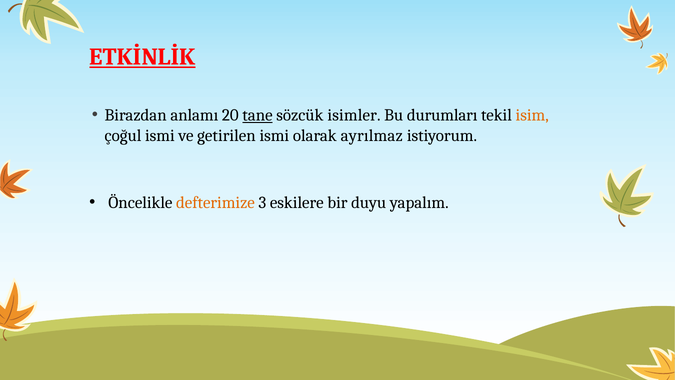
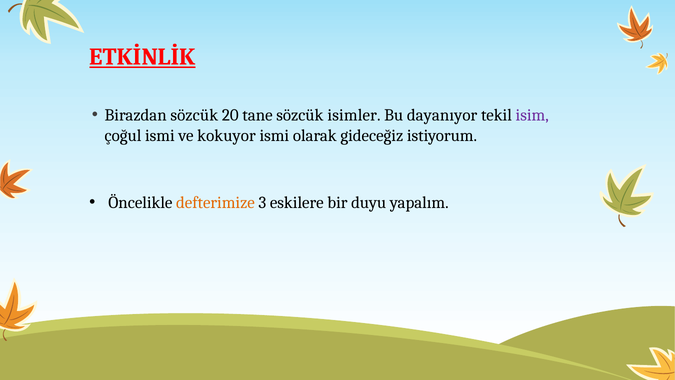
Birazdan anlamı: anlamı -> sözcük (194, 115)
tane underline: present -> none (257, 115)
durumları: durumları -> dayanıyor (442, 115)
isim colour: orange -> purple (532, 115)
getirilen: getirilen -> kokuyor (226, 135)
ayrılmaz: ayrılmaz -> gideceğiz (372, 135)
